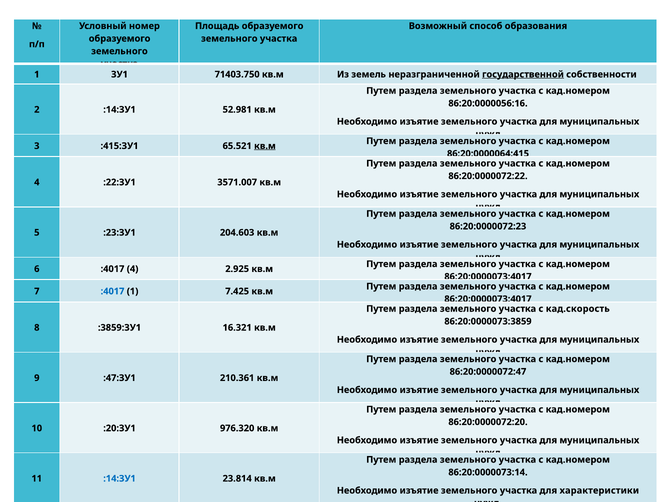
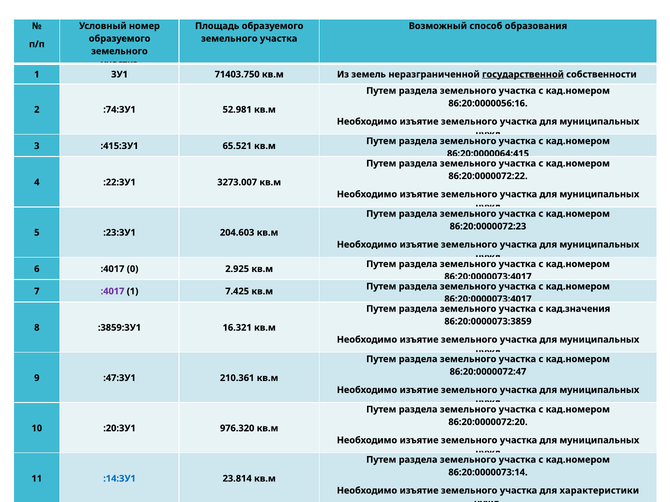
2 :14:ЗУ1: :14:ЗУ1 -> :74:ЗУ1 (120, 110)
кв.м underline: present -> none (265, 146)
3571.007: 3571.007 -> 3273.007 (237, 182)
:4017 4: 4 -> 0 (133, 269)
:4017 colour: blue -> purple (113, 292)
кад.скорость: кад.скорость -> кад.значения (578, 309)
